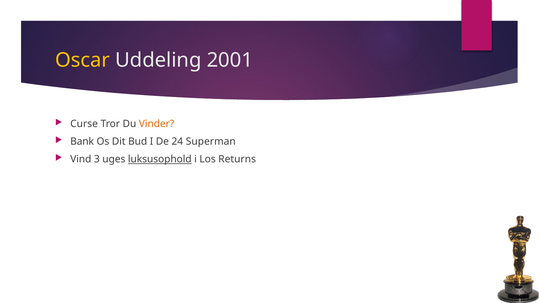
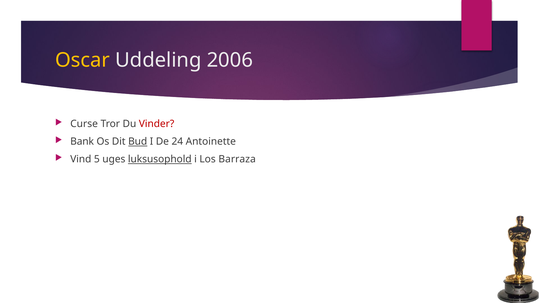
2001: 2001 -> 2006 (230, 60)
Vinder colour: orange -> red (157, 124)
Bud underline: none -> present (138, 142)
Superman: Superman -> Antoinette (211, 142)
3: 3 -> 5 (97, 159)
Returns: Returns -> Barraza (237, 159)
